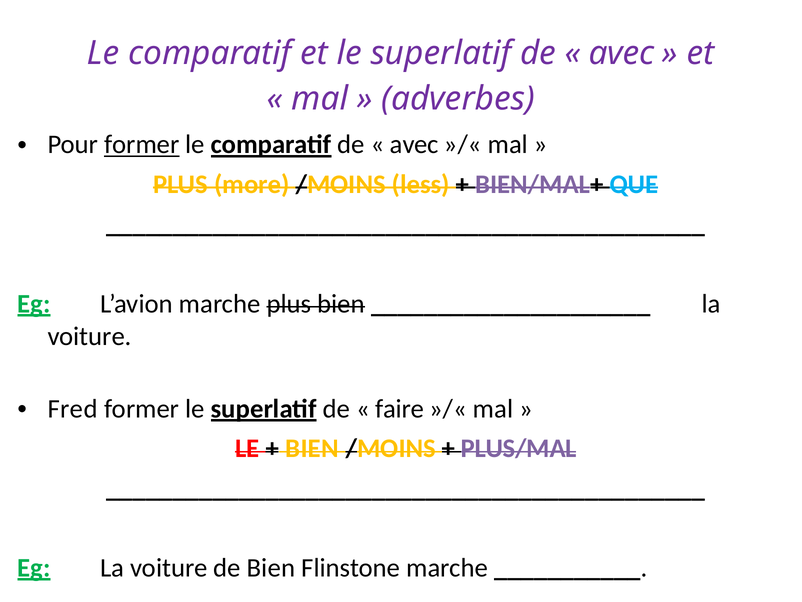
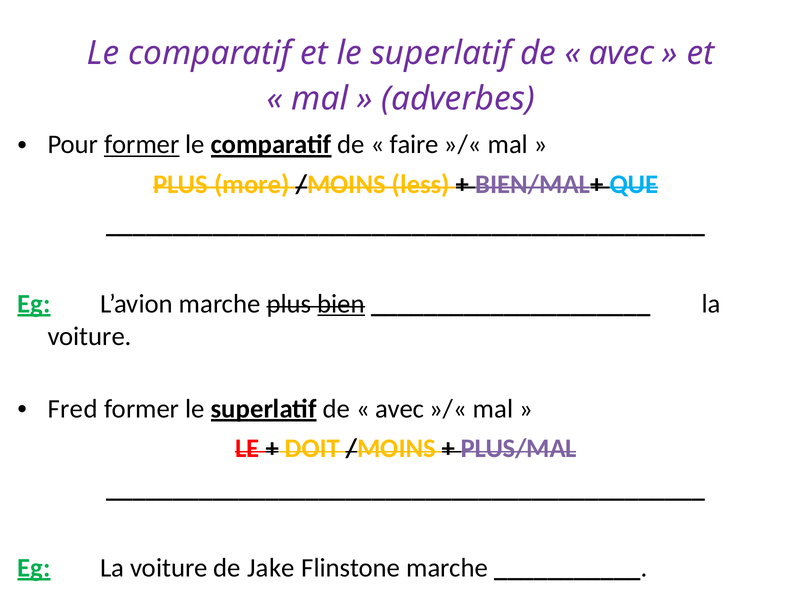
avec: avec -> faire (414, 144)
bien underline: none -> present (341, 303)
faire: faire -> avec (400, 408)
BIEN: BIEN -> DOIT (312, 448)
de Bien: Bien -> Jake (271, 567)
